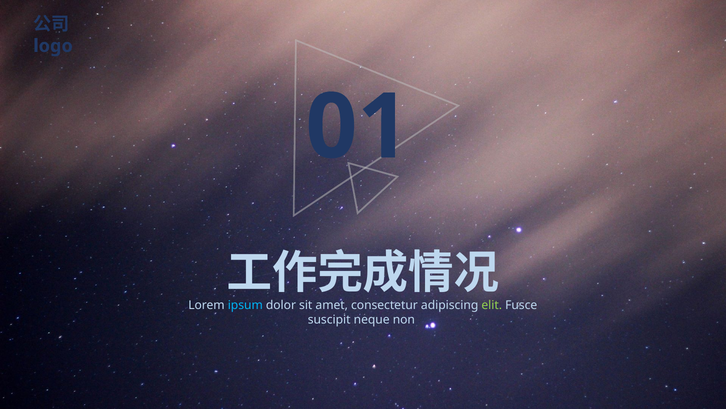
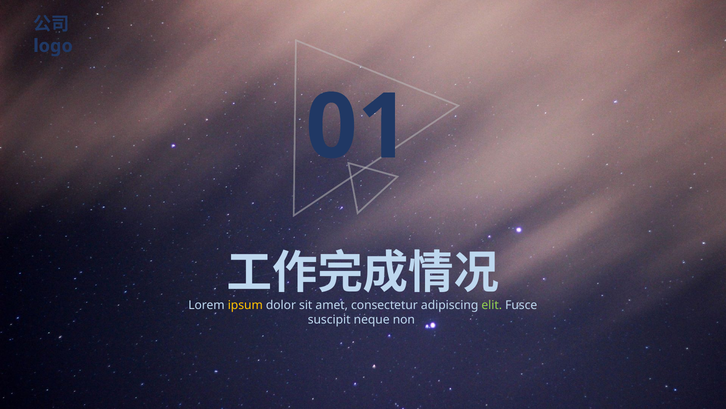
ipsum colour: light blue -> yellow (245, 305)
